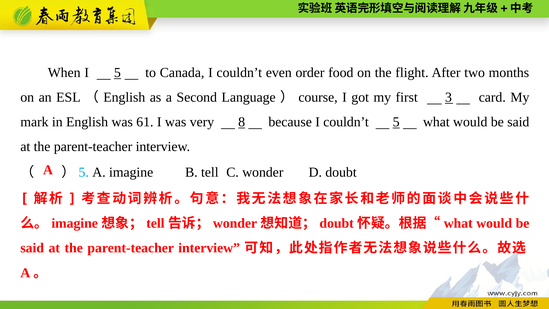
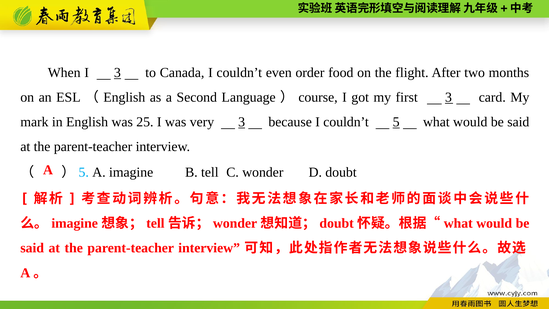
I 5: 5 -> 3 (117, 73)
61: 61 -> 25 (145, 122)
very 8: 8 -> 3 (242, 122)
